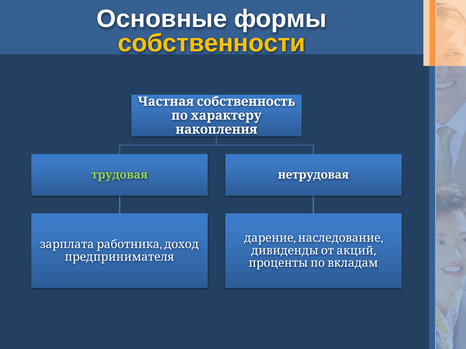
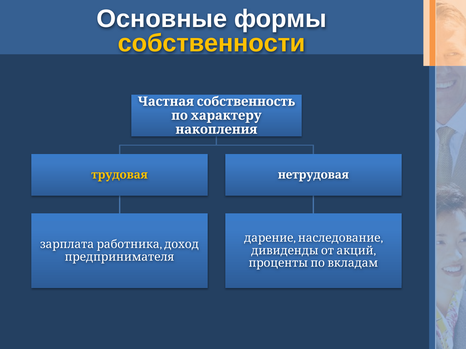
трудовая colour: light green -> yellow (119, 175)
